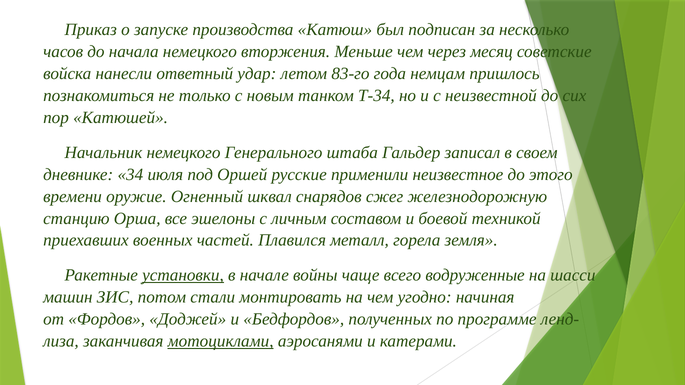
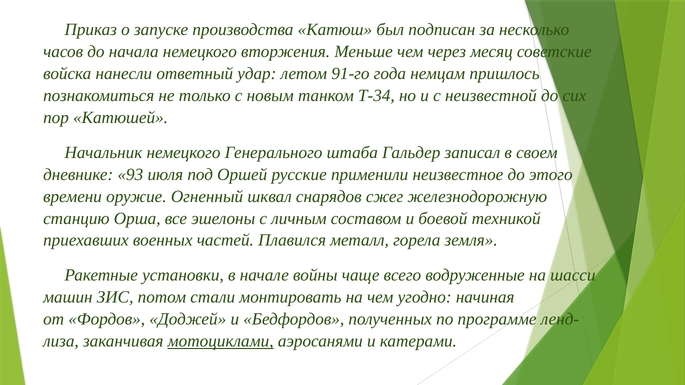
83-го: 83-го -> 91-го (350, 74)
34: 34 -> 93 (130, 175)
установки underline: present -> none (183, 275)
